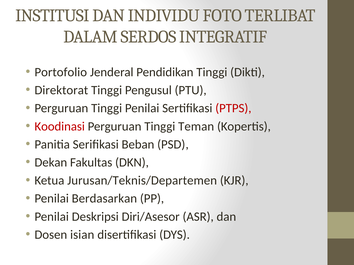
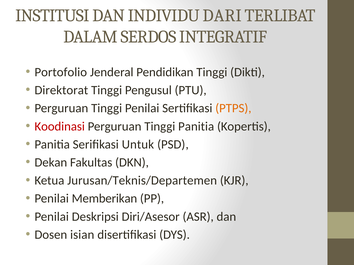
FOTO: FOTO -> DARI (222, 16)
PTPS colour: red -> orange (233, 108)
Tinggi Teman: Teman -> Panitia (196, 127)
Beban: Beban -> Untuk (138, 145)
Berdasarkan: Berdasarkan -> Memberikan (104, 199)
